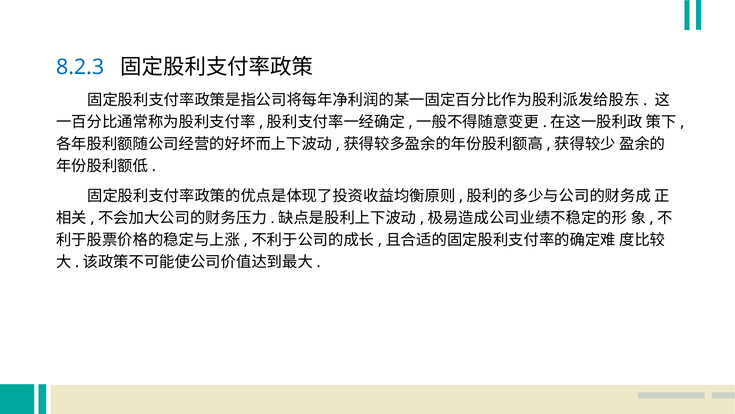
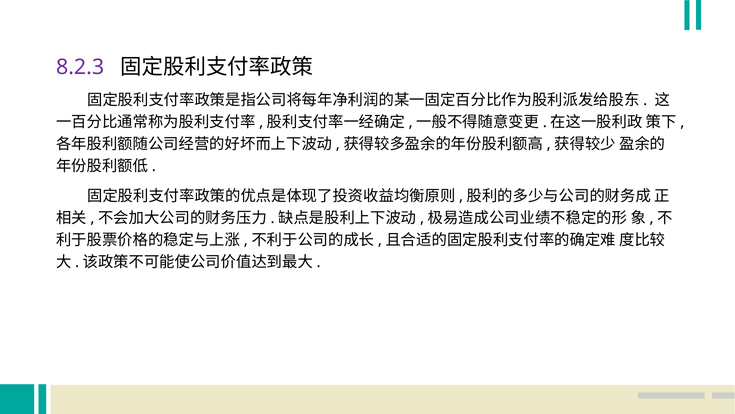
8.2.3 colour: blue -> purple (80, 67)
